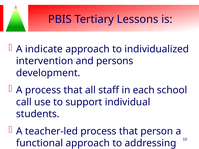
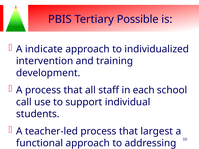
Lessons: Lessons -> Possible (138, 19)
persons: persons -> training (115, 61)
person: person -> largest (157, 131)
